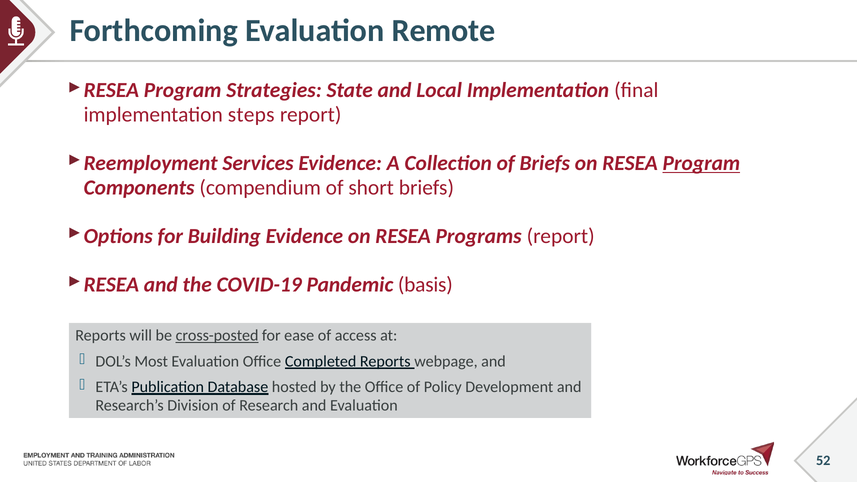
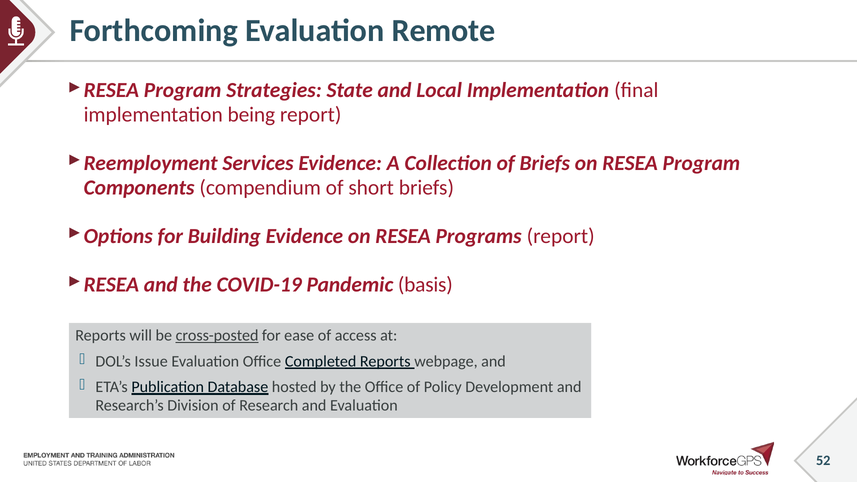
steps: steps -> being (251, 115)
Program underline: present -> none (701, 163)
Most: Most -> Issue (151, 361)
